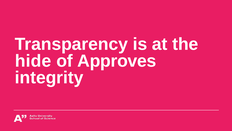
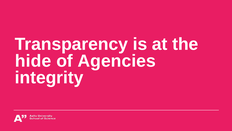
Approves: Approves -> Agencies (117, 61)
